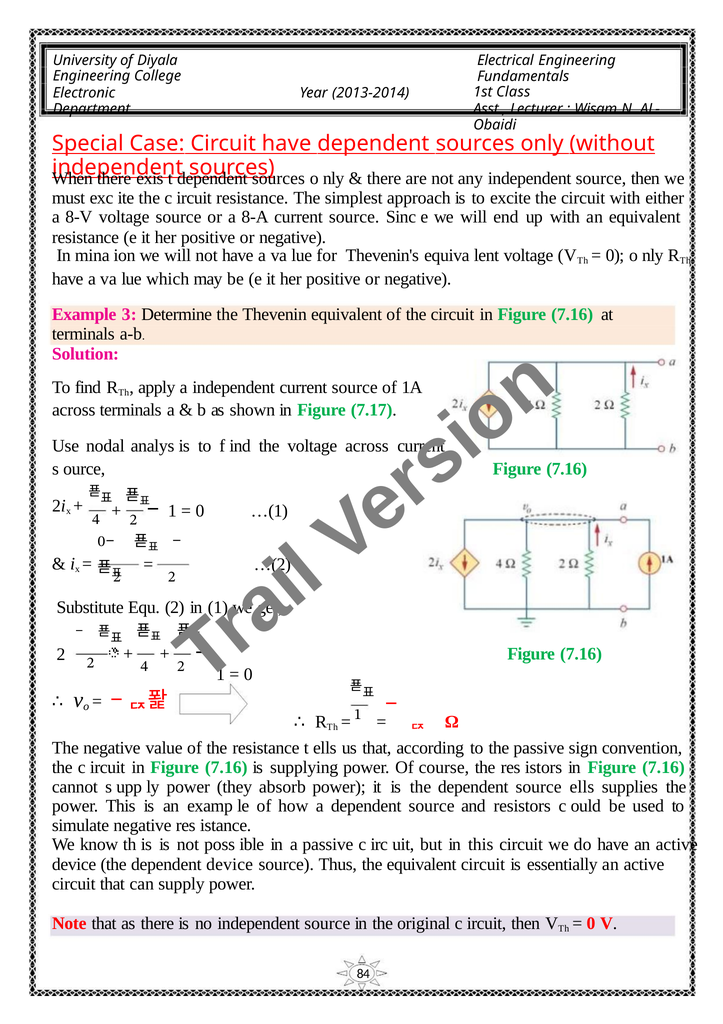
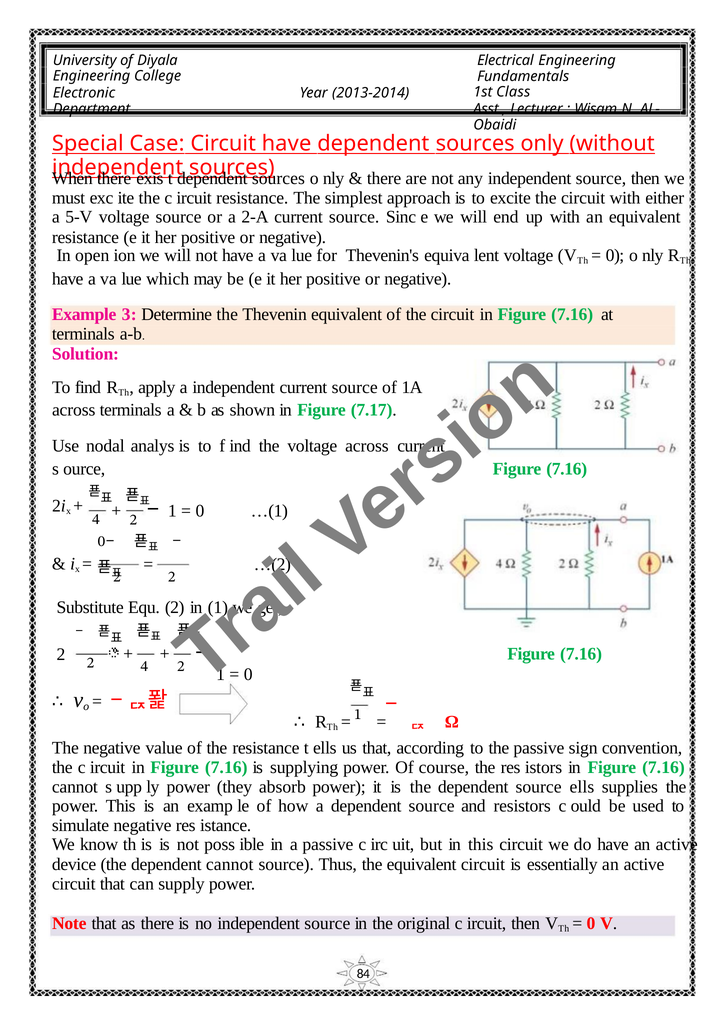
8-V: 8-V -> 5-V (79, 217)
8-A: 8-A -> 2-A (255, 217)
mina: mina -> open (92, 255)
dependent device: device -> cannot (230, 864)
